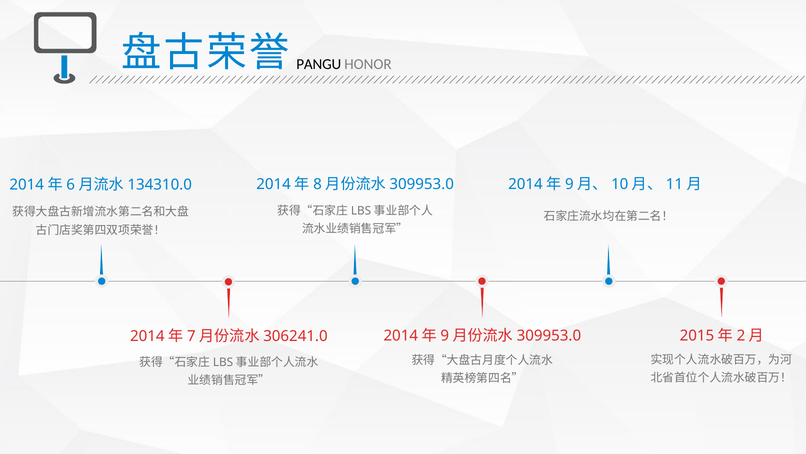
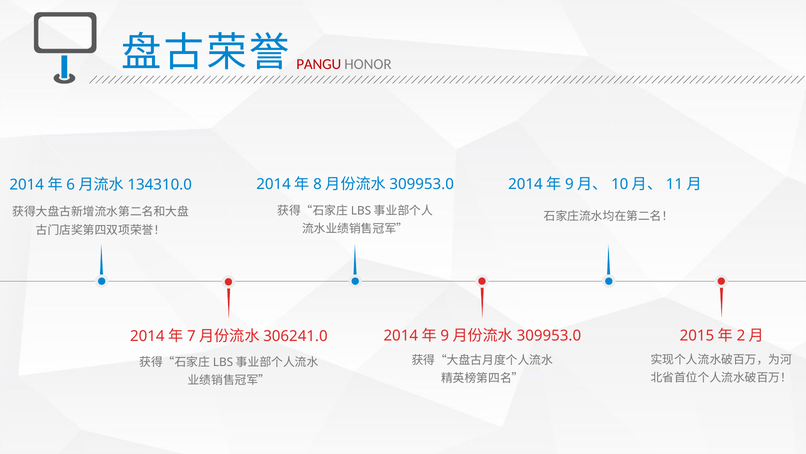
PANGU colour: black -> red (319, 64)
